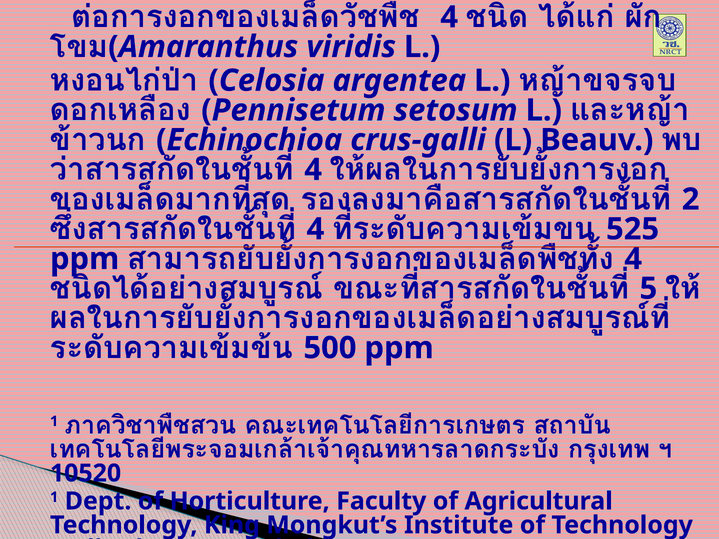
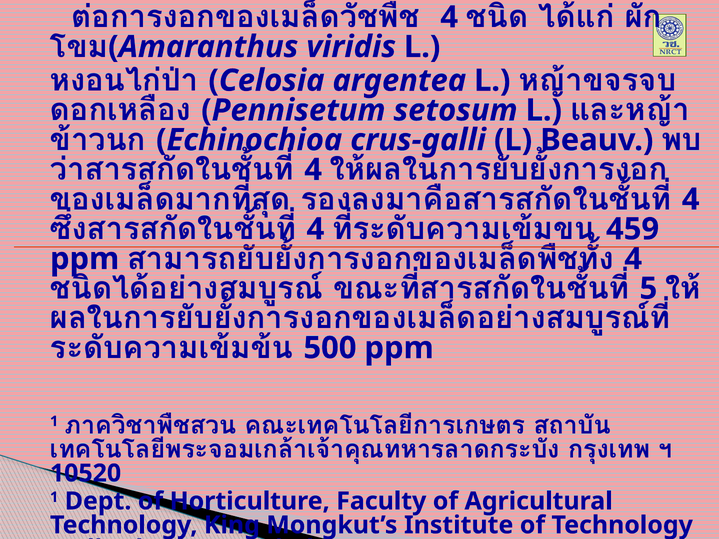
2: 2 -> 4 (691, 199)
525: 525 -> 459 (633, 229)
